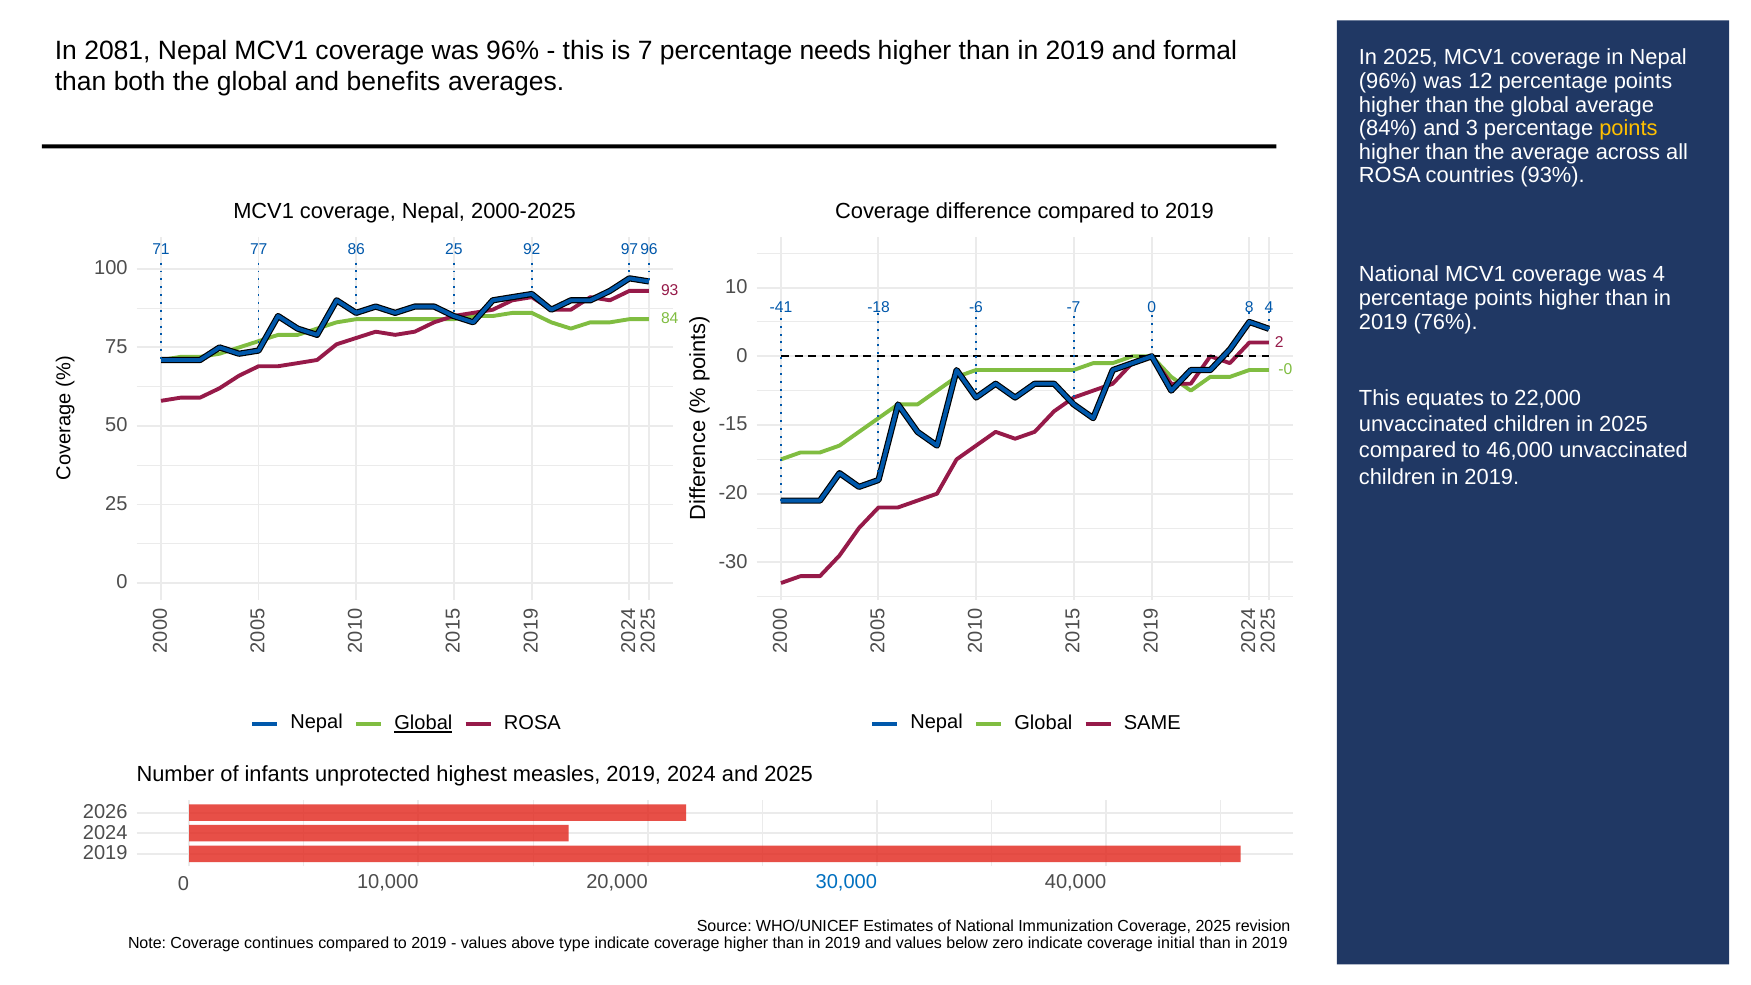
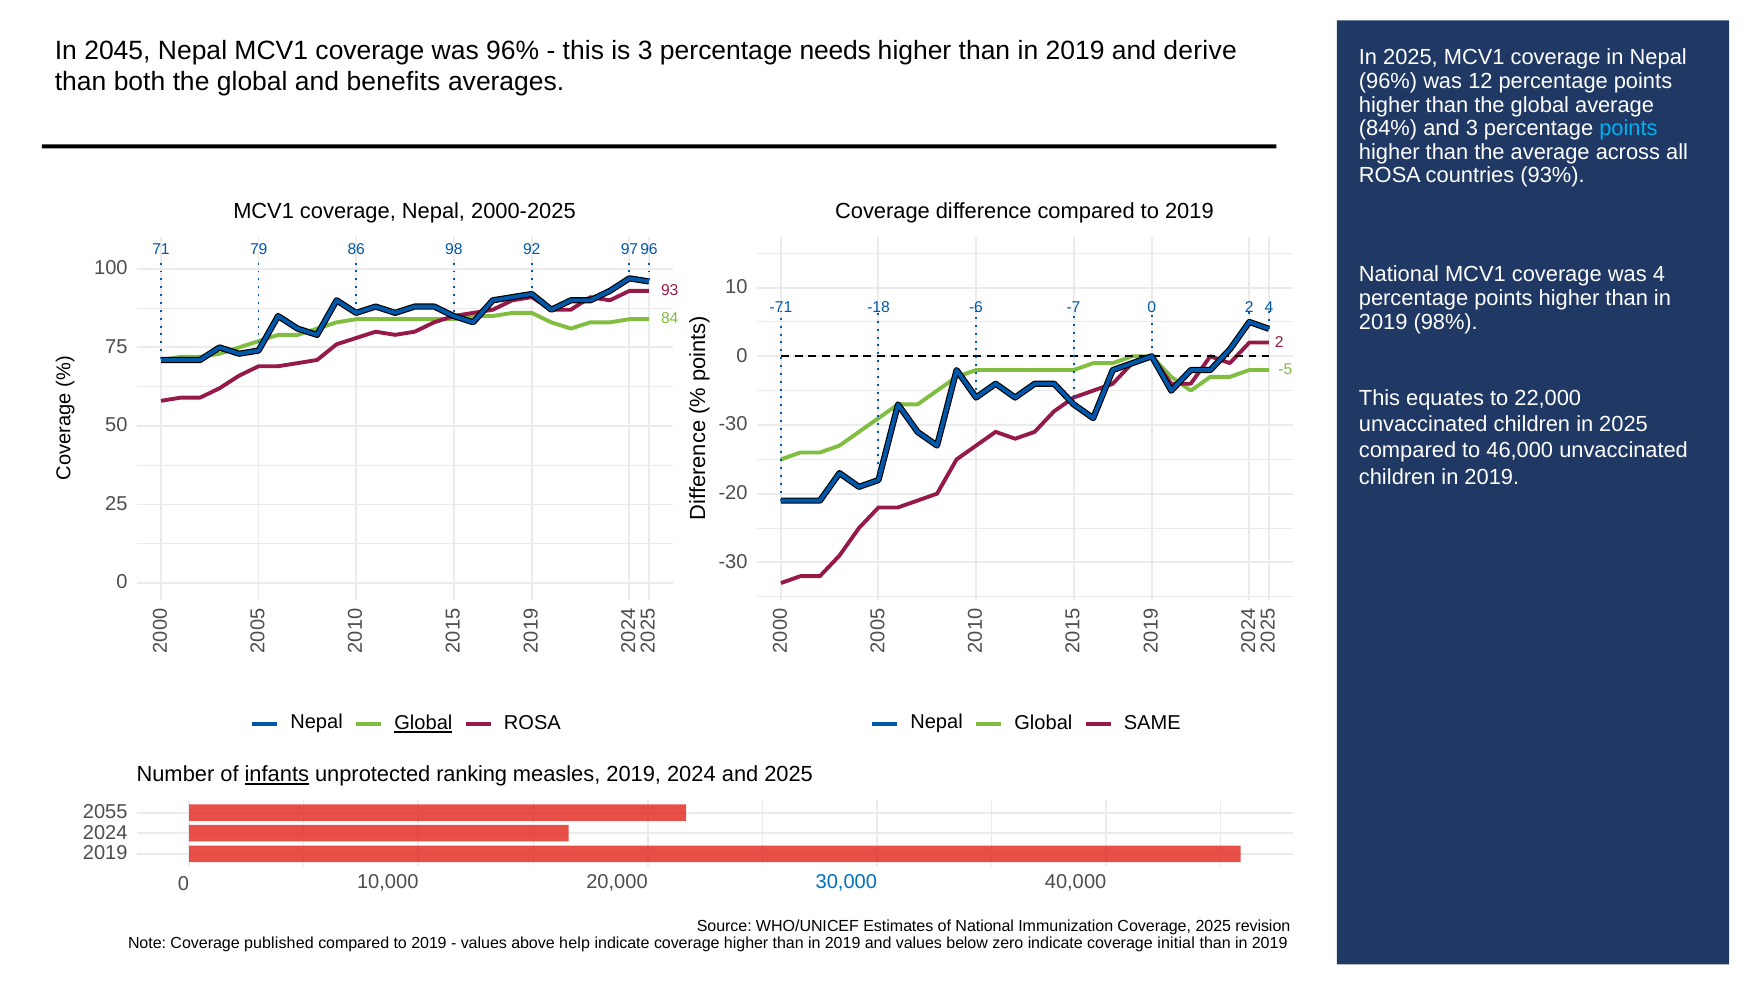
2081: 2081 -> 2045 (117, 50)
is 7: 7 -> 3 (645, 50)
formal: formal -> derive (1200, 50)
points colour: yellow -> light blue (1628, 128)
77: 77 -> 79 (259, 249)
86 25: 25 -> 98 (454, 249)
-41: -41 -> -71 (781, 308)
-7 0 8: 8 -> 2 (1249, 308)
76%: 76% -> 98% (1446, 322)
-0: -0 -> -5 (1285, 369)
-15: -15 -> -30 (733, 424)
infants underline: none -> present (277, 775)
highest: highest -> ranking (472, 775)
2026: 2026 -> 2055 (105, 812)
continues: continues -> published (279, 943)
type: type -> help (575, 943)
